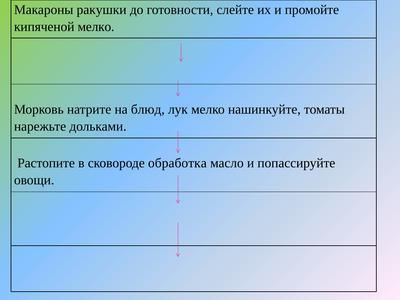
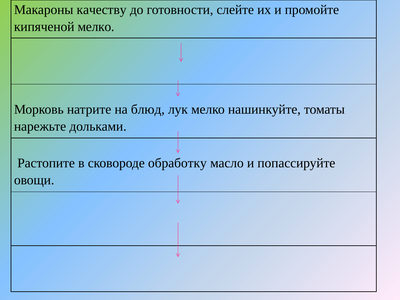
ракушки: ракушки -> качеству (102, 10)
обработка: обработка -> обработку (177, 163)
